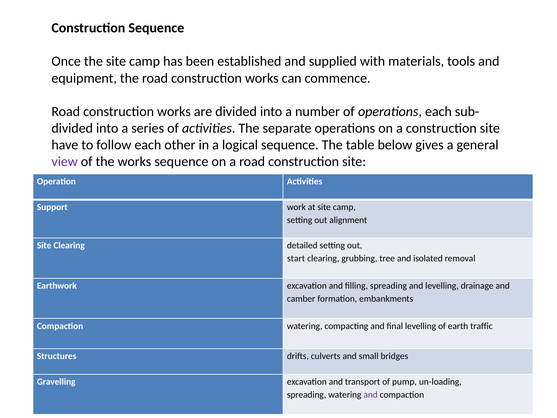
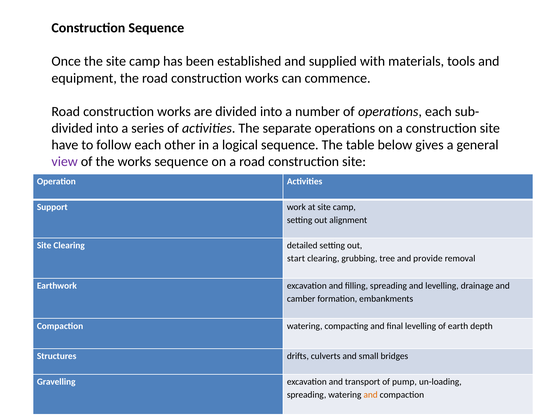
isolated: isolated -> provide (428, 258)
traffic: traffic -> depth (481, 326)
and colour: purple -> orange (371, 394)
